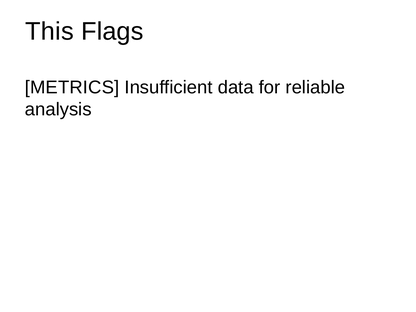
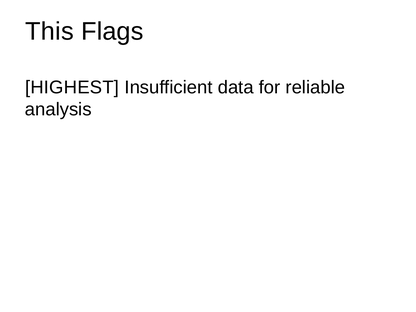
METRICS: METRICS -> HIGHEST (72, 87)
